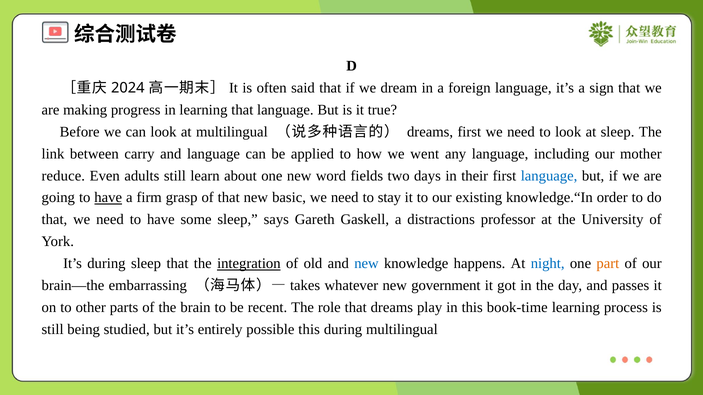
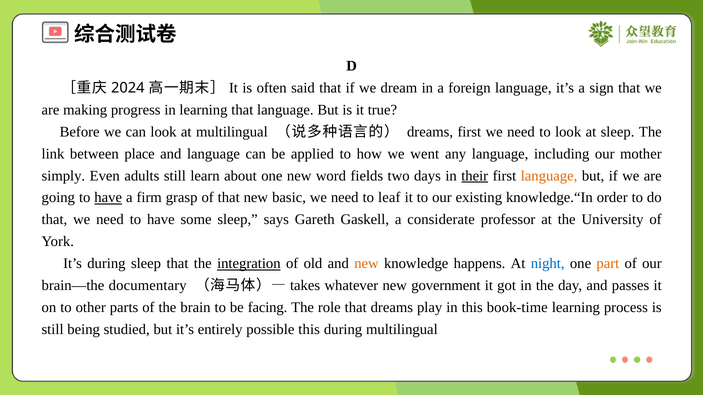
carry: carry -> place (140, 154)
reduce: reduce -> simply (63, 176)
their underline: none -> present (475, 176)
language colour: blue -> orange (549, 176)
stay: stay -> leaf (389, 198)
distractions: distractions -> considerate (441, 220)
new colour: blue -> orange (366, 264)
embarrassing: embarrassing -> documentary (148, 286)
recent: recent -> facing (268, 308)
